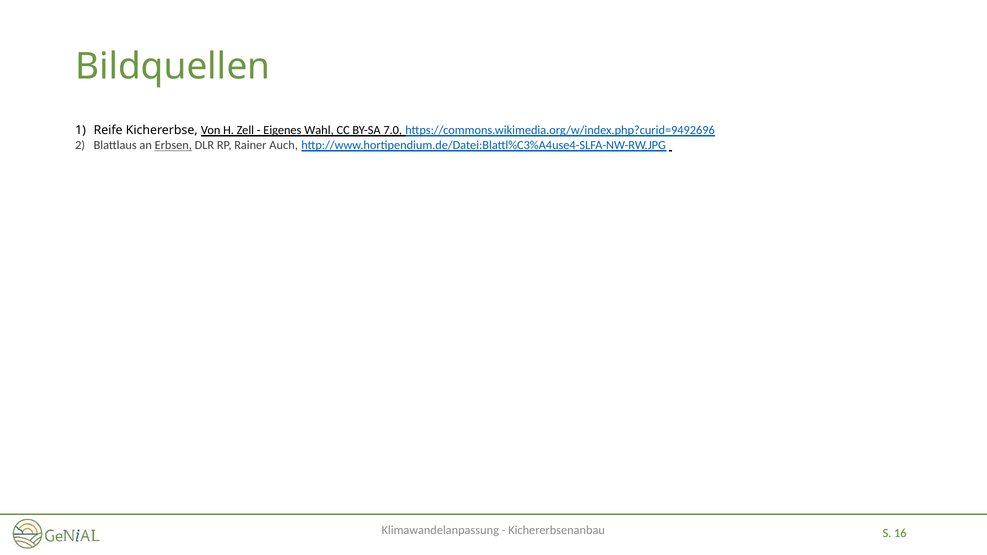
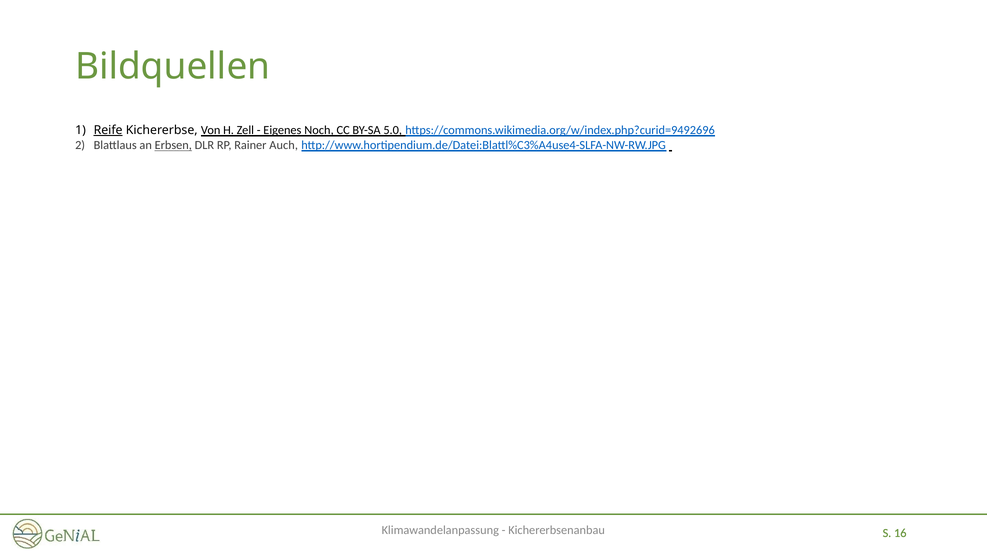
Reife underline: none -> present (108, 130)
Wahl: Wahl -> Noch (319, 130)
7.0: 7.0 -> 5.0 (393, 130)
